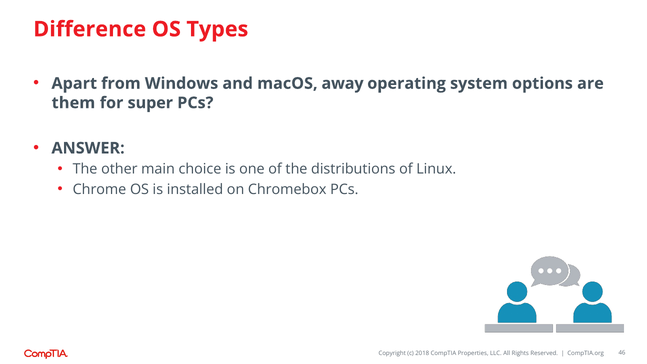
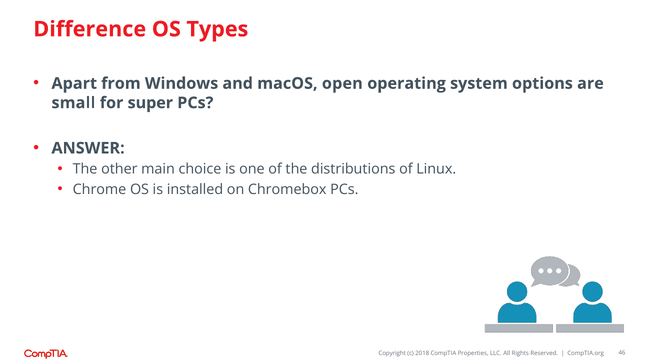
away: away -> open (342, 83)
them: them -> small (73, 103)
